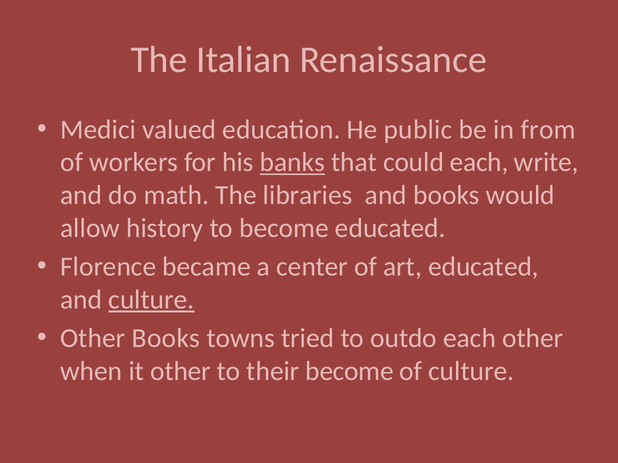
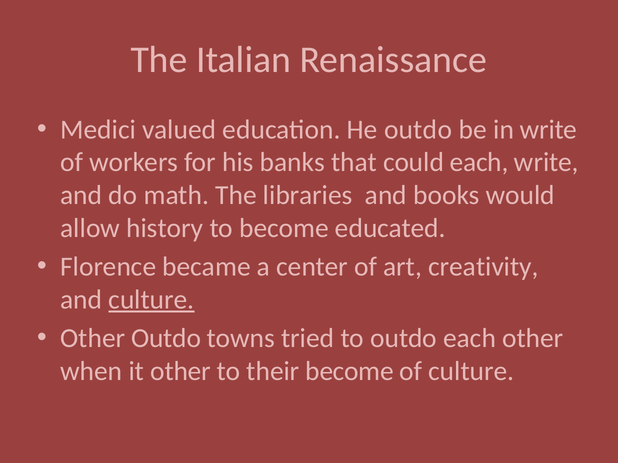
He public: public -> outdo (418, 130)
in from: from -> write (549, 130)
banks underline: present -> none (292, 163)
art educated: educated -> creativity (483, 267)
Other Books: Books -> Outdo (166, 338)
